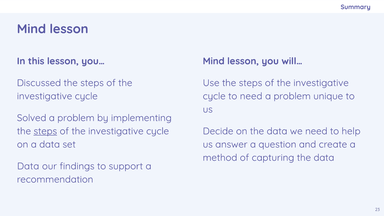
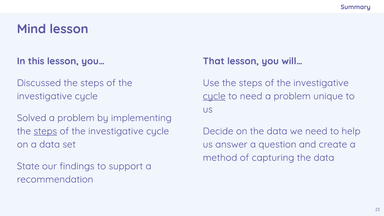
Mind: Mind -> That (214, 61)
cycle underline: none -> present (214, 96)
Data: Data -> State (28, 166)
